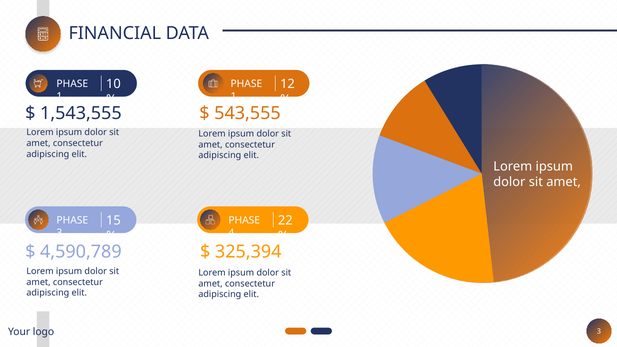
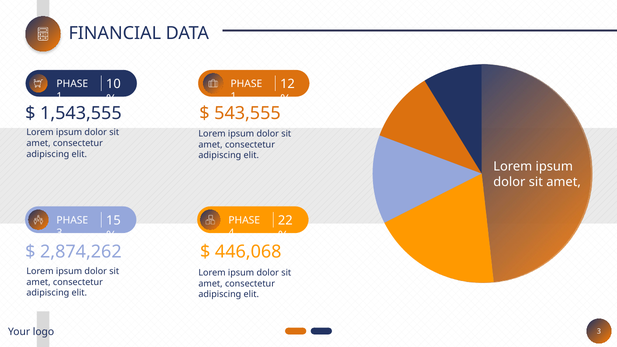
4,590,789: 4,590,789 -> 2,874,262 (81, 252)
325,394: 325,394 -> 446,068 (248, 252)
